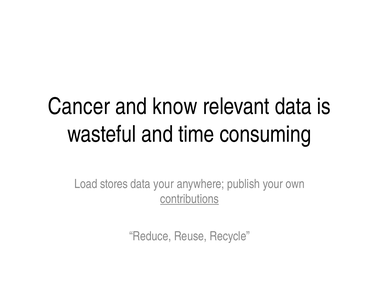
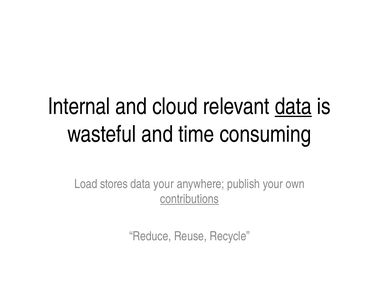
Cancer: Cancer -> Internal (79, 106)
know: know -> cloud (175, 106)
data underline: none -> present (293, 106)
